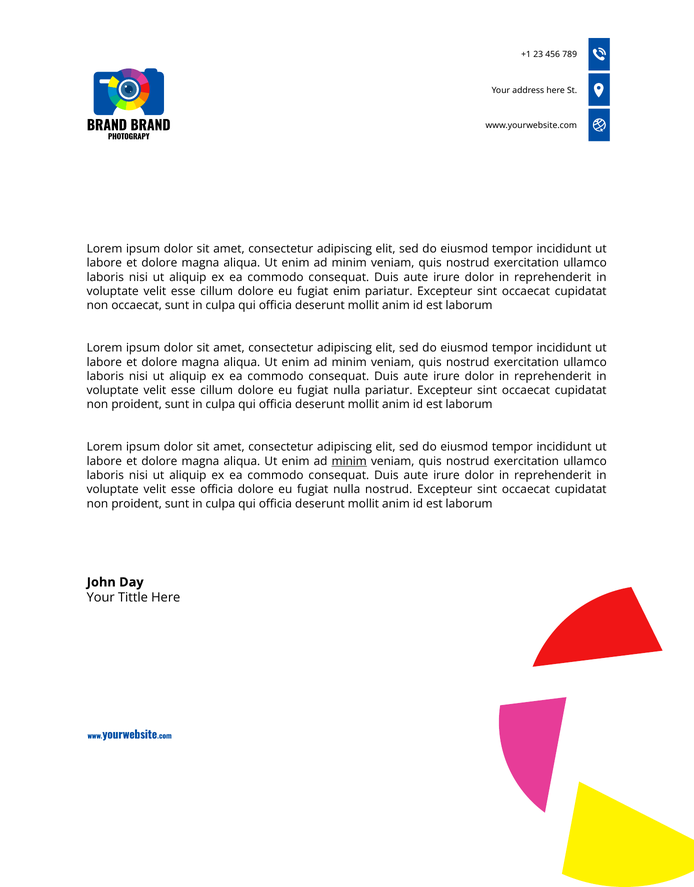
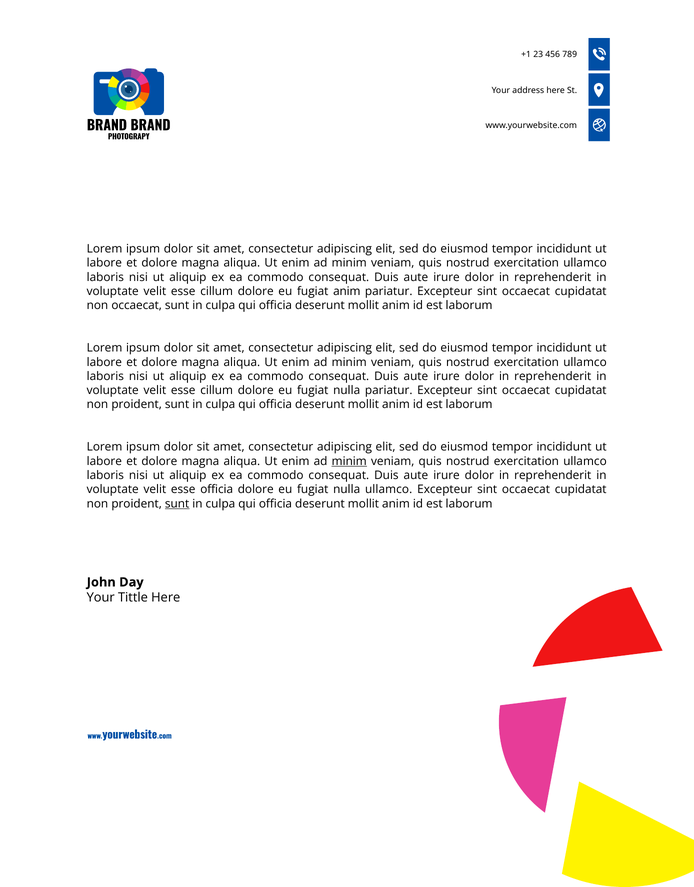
fugiat enim: enim -> anim (347, 291)
nulla nostrud: nostrud -> ullamco (389, 489)
sunt underline: none -> present (177, 504)
